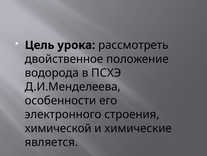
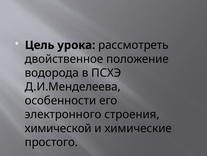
является: является -> простого (51, 142)
